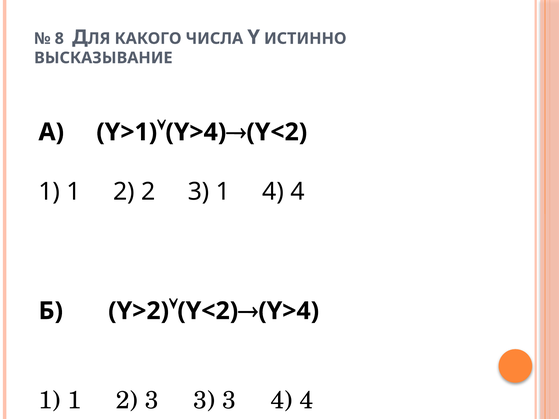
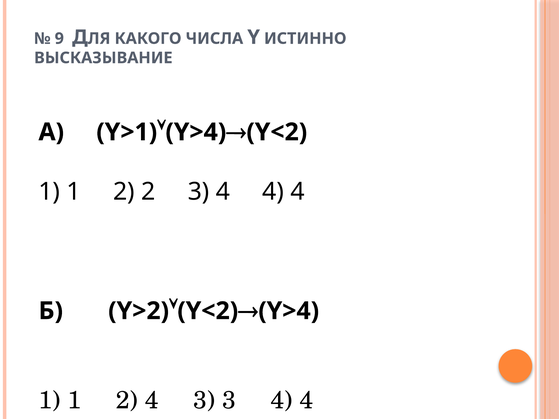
8: 8 -> 9 (59, 39)
2 3 1: 1 -> 4 (223, 192)
1 2 3: 3 -> 4 (152, 401)
